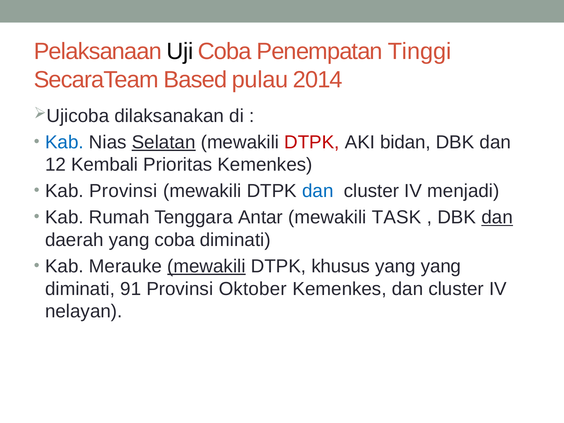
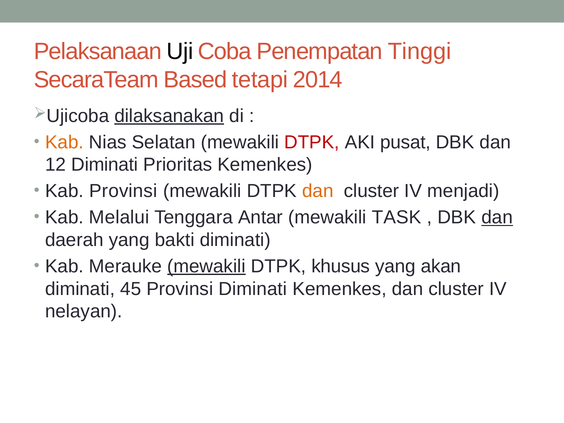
pulau: pulau -> tetapi (260, 80)
dilaksanakan underline: none -> present (169, 116)
Kab colour: blue -> orange (64, 142)
Selatan underline: present -> none (164, 142)
bidan: bidan -> pusat (406, 142)
12 Kembali: Kembali -> Diminati (105, 165)
dan colour: blue -> orange (318, 191)
Rumah: Rumah -> Melalui (119, 217)
yang coba: coba -> bakti (175, 240)
yang yang: yang -> akan (441, 266)
91: 91 -> 45 (131, 289)
Provinsi Oktober: Oktober -> Diminati (253, 289)
